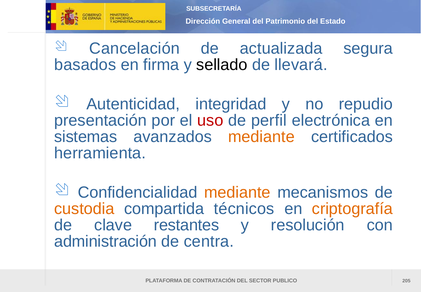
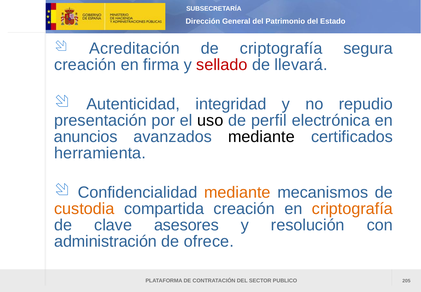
Cancelación: Cancelación -> Acreditación (135, 49)
de actualizada: actualizada -> criptografía (281, 49)
basados: basados -> creación (85, 65)
sellado colour: black -> red (222, 65)
uso colour: red -> black (210, 120)
sistemas: sistemas -> anuncios (86, 137)
mediante colour: orange -> black (261, 137)
compartida técnicos: técnicos -> creación (244, 208)
restantes: restantes -> asesores (186, 225)
centra: centra -> ofrece (209, 241)
